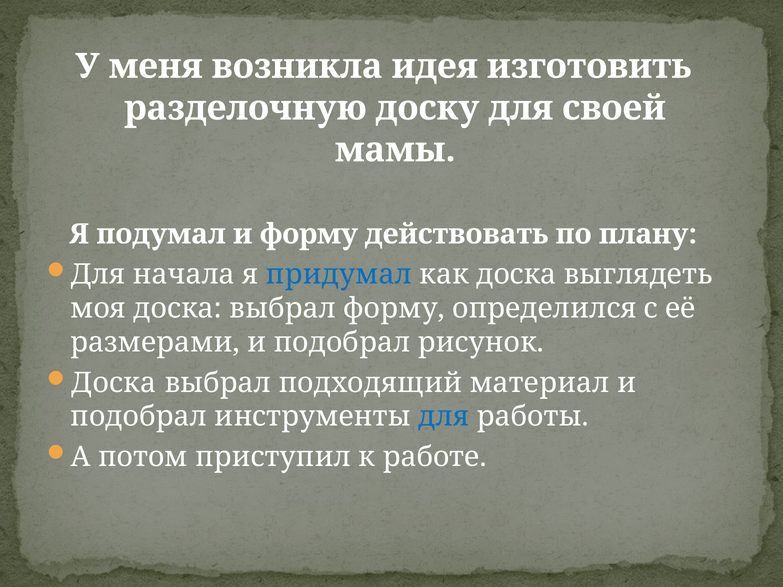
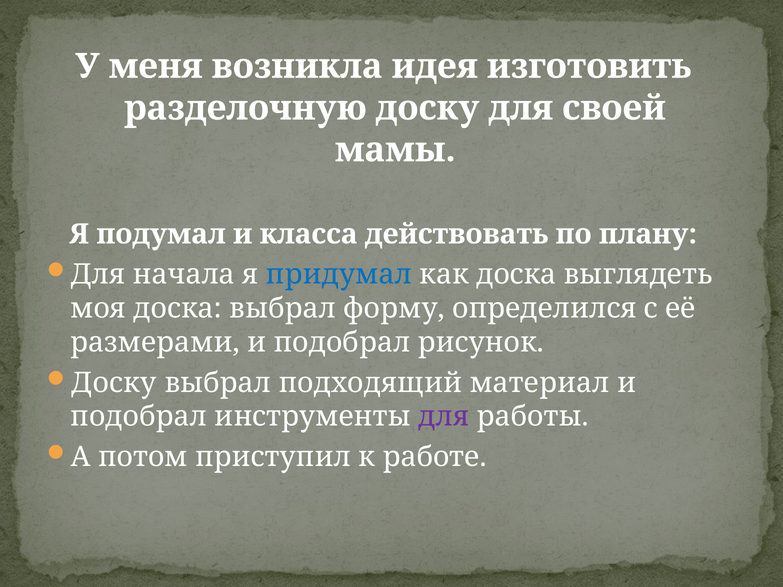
и форму: форму -> класса (309, 234)
Доска: Доска -> Доску (114, 383)
для colour: blue -> purple (444, 417)
